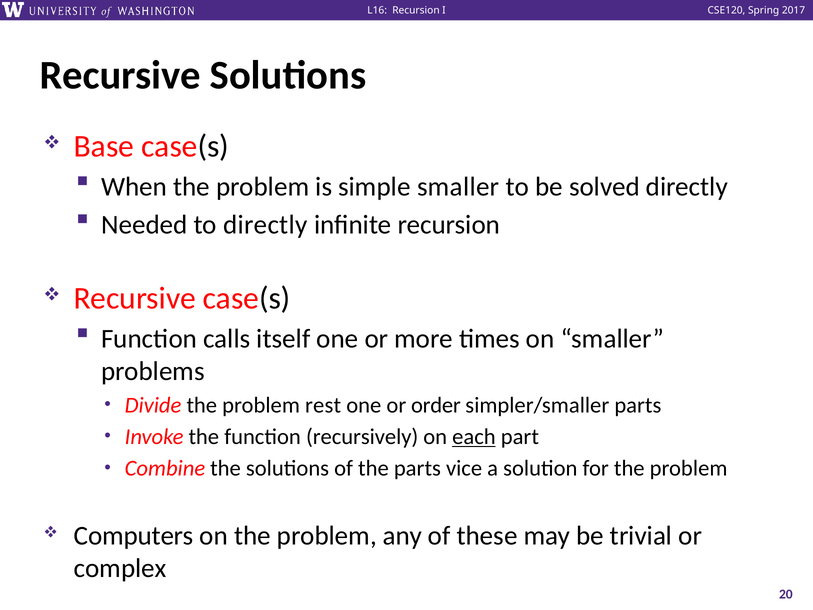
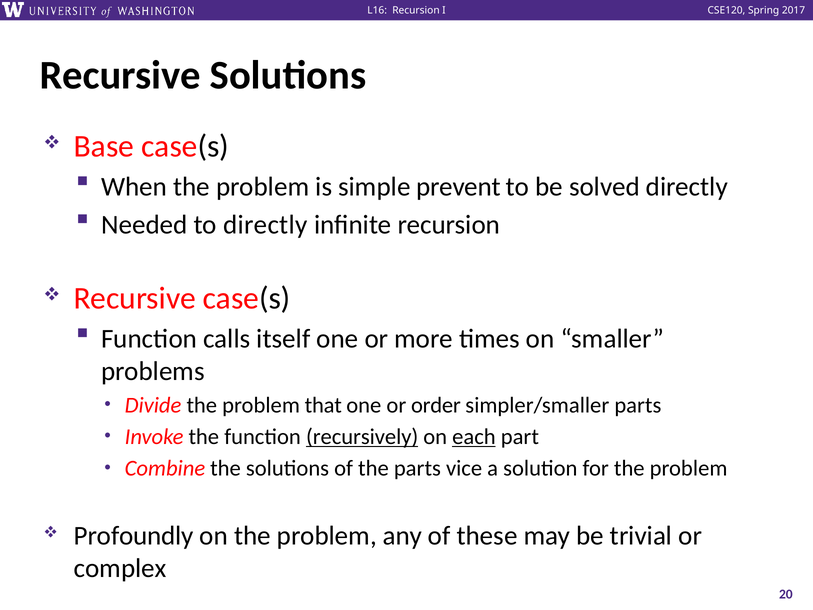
simple smaller: smaller -> prevent (458, 187)
rest: rest -> that (323, 405)
recursively underline: none -> present (362, 437)
Computers: Computers -> Profoundly (134, 535)
